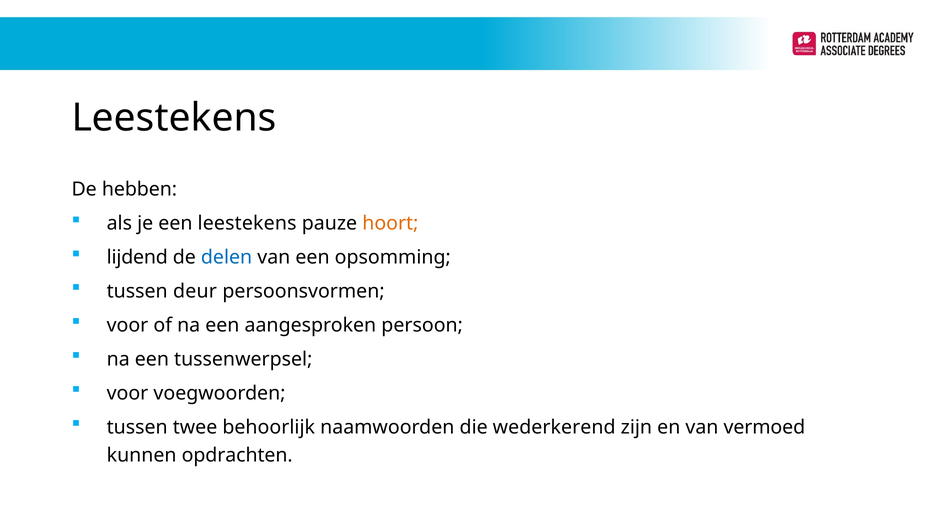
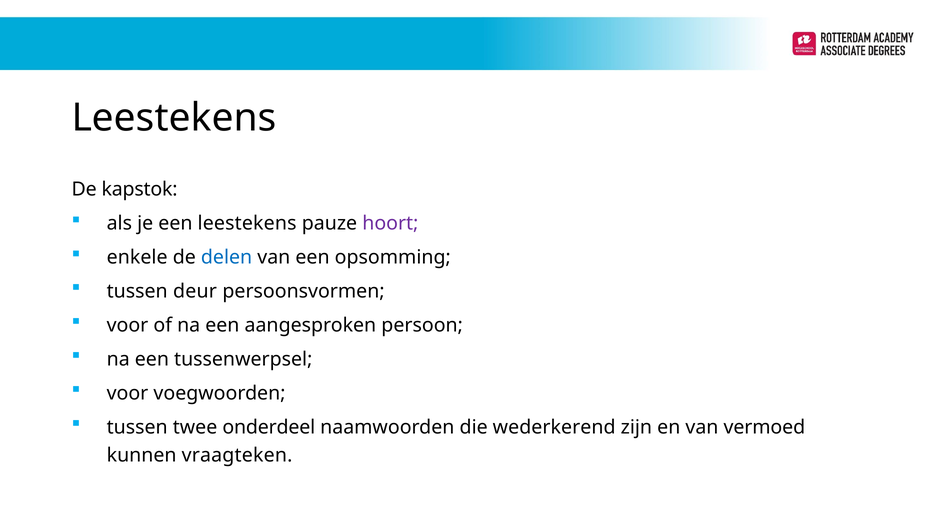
hebben: hebben -> kapstok (140, 190)
hoort colour: orange -> purple (390, 224)
lijdend: lijdend -> enkele (137, 258)
behoorlijk: behoorlijk -> onderdeel (269, 428)
opdrachten: opdrachten -> vraagteken (237, 456)
